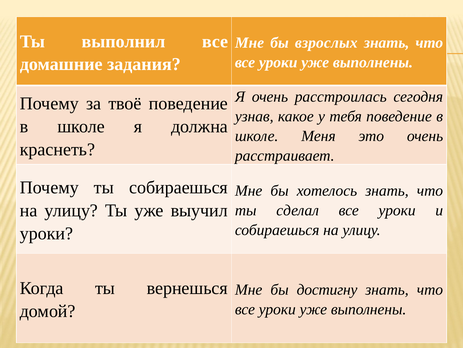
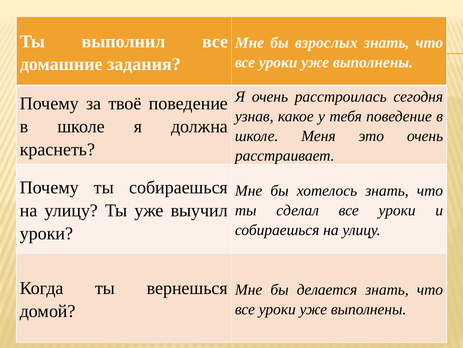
достигну: достигну -> делается (327, 289)
